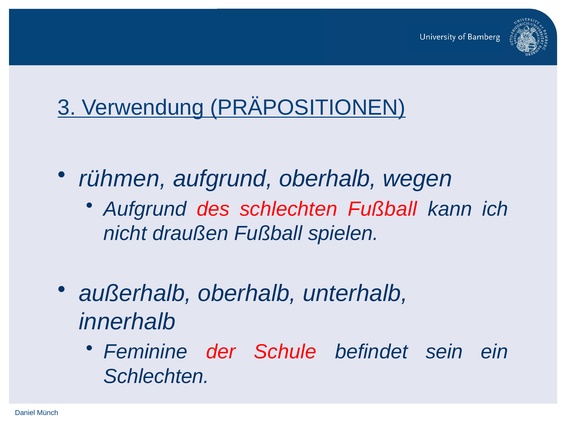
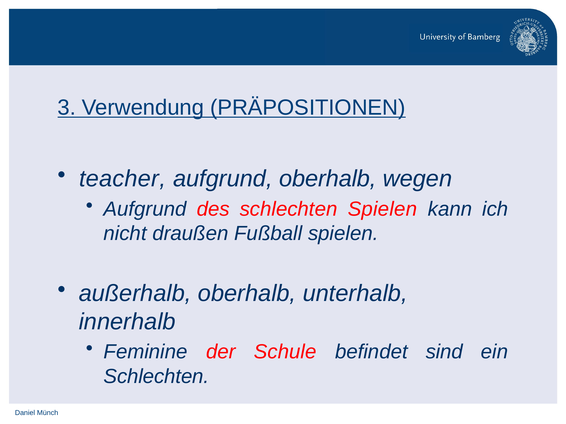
rühmen: rühmen -> teacher (122, 179)
schlechten Fußball: Fußball -> Spielen (382, 209)
sein: sein -> sind (444, 352)
